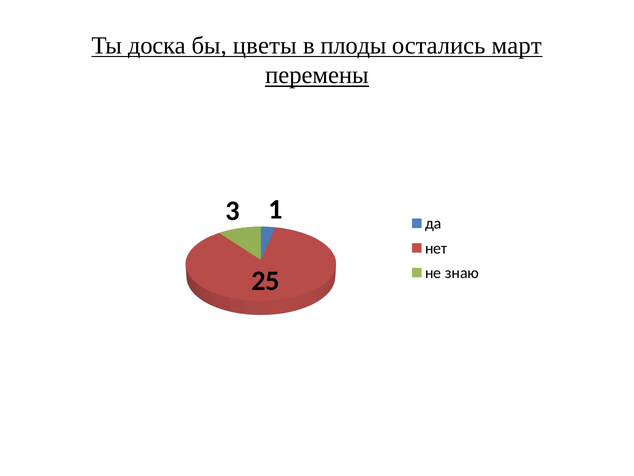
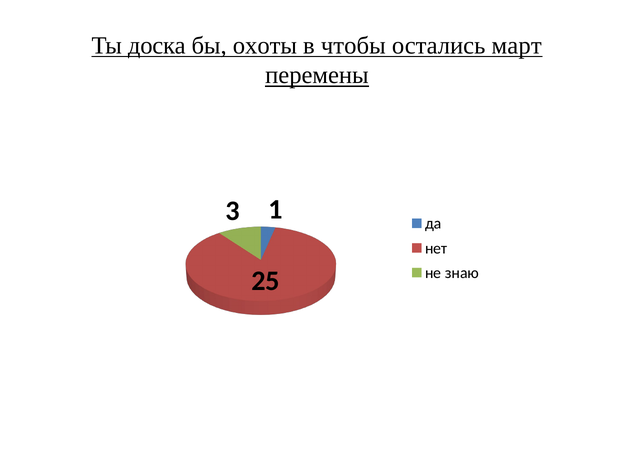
цветы: цветы -> охоты (265, 46)
плоды: плоды -> чтобы (353, 46)
